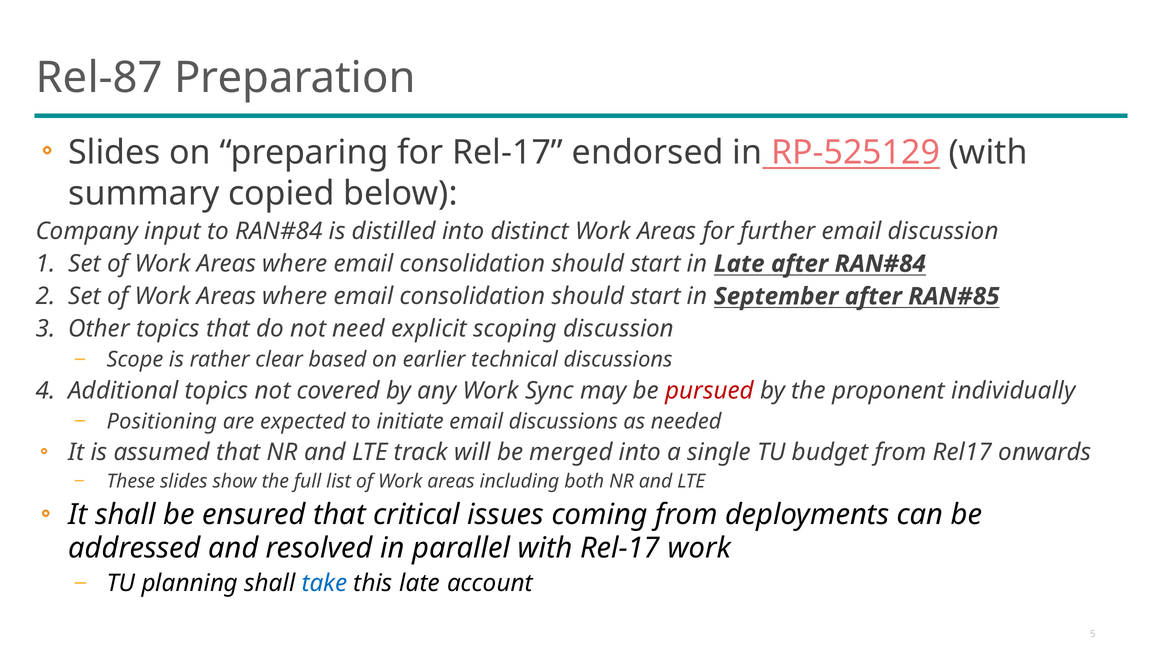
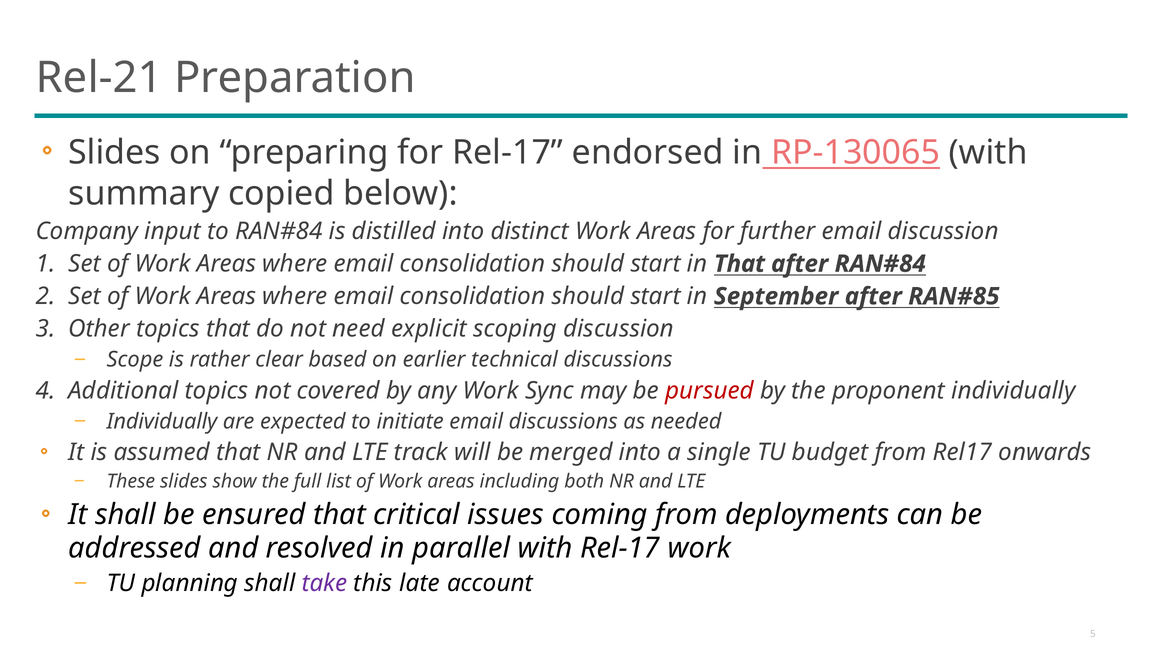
Rel-87: Rel-87 -> Rel-21 (99, 78)
RP-525129: RP-525129 -> RP-130065 (856, 153)
in Late: Late -> That (739, 264)
Positioning: Positioning -> Individually (162, 421)
take colour: blue -> purple (324, 583)
